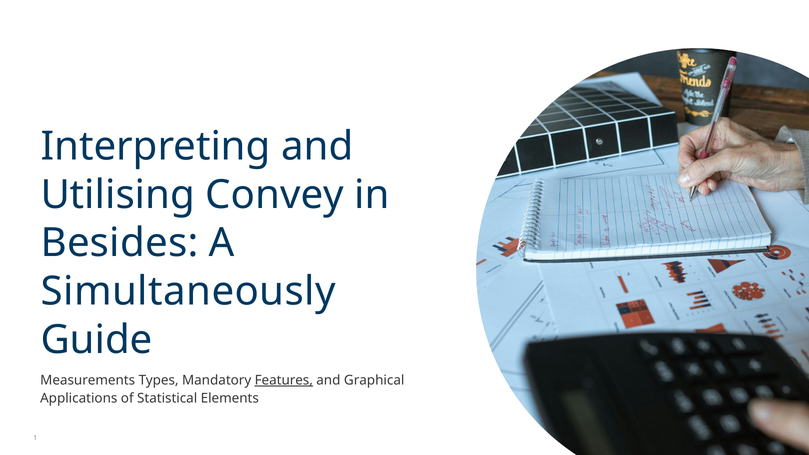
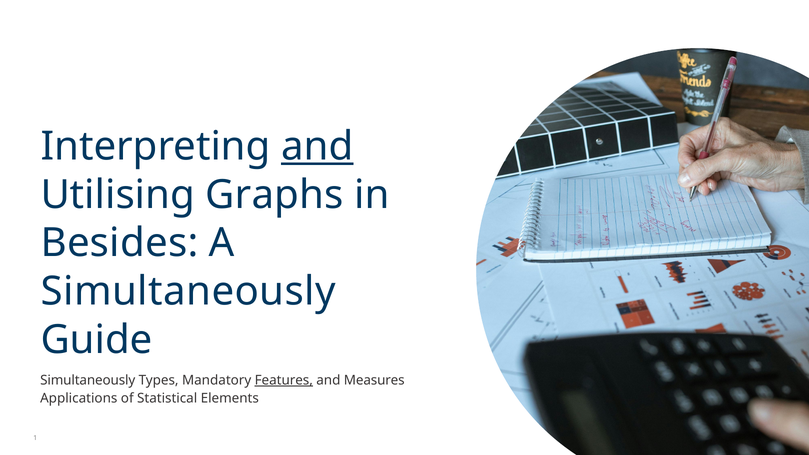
and underline: none -> present (317, 147)
Convey: Convey -> Graphs (274, 195)
Measurements: Measurements -> Simultaneously (88, 380)
Graphical: Graphical -> Measures (374, 380)
